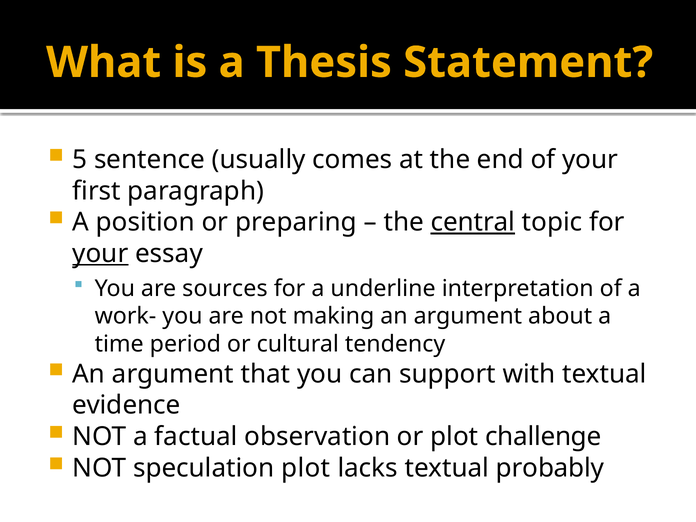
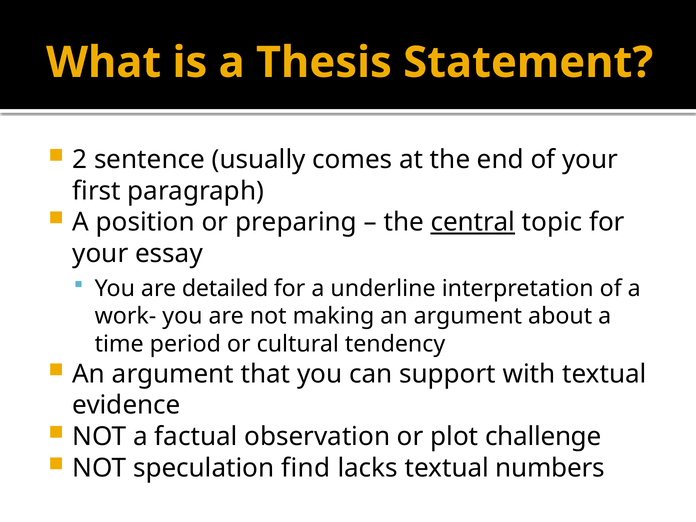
5: 5 -> 2 (80, 160)
your underline: present -> none (100, 254)
sources: sources -> detailed (225, 288)
speculation plot: plot -> find (306, 468)
probably: probably -> numbers (550, 468)
